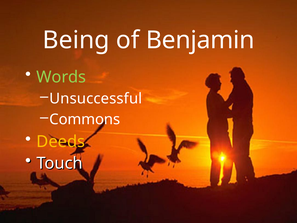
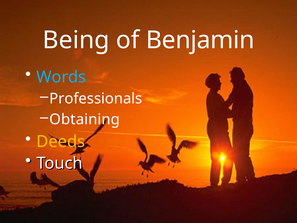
Words colour: light green -> light blue (61, 77)
Unsuccessful: Unsuccessful -> Professionals (96, 99)
Commons: Commons -> Obtaining (85, 119)
